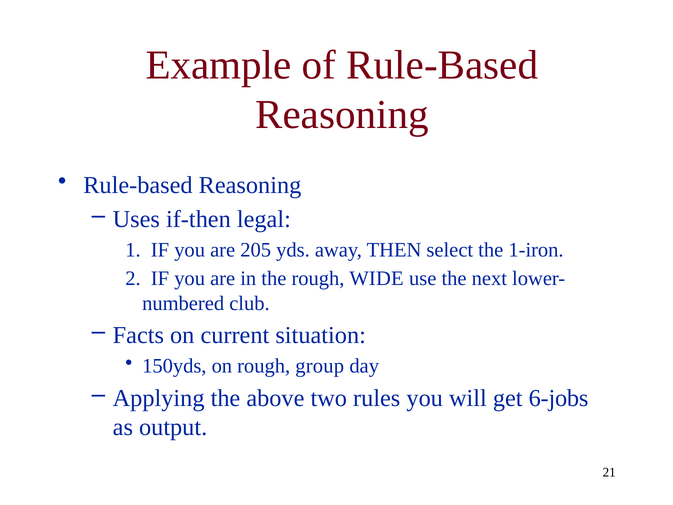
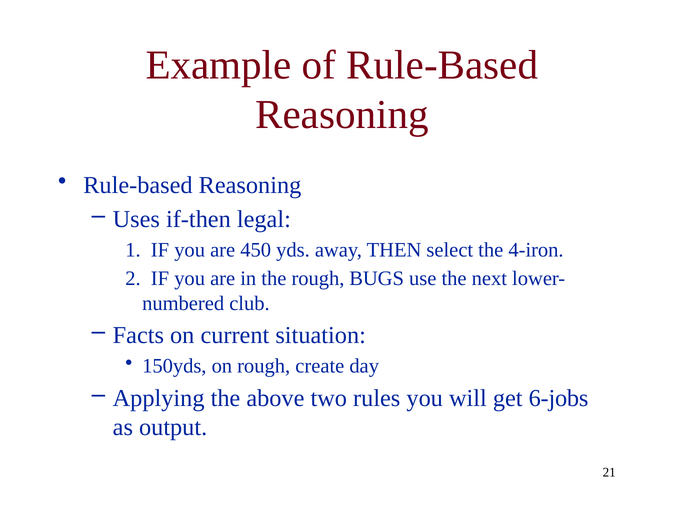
205: 205 -> 450 (256, 250)
1-iron: 1-iron -> 4-iron (536, 250)
WIDE: WIDE -> BUGS (377, 278)
group: group -> create (320, 366)
